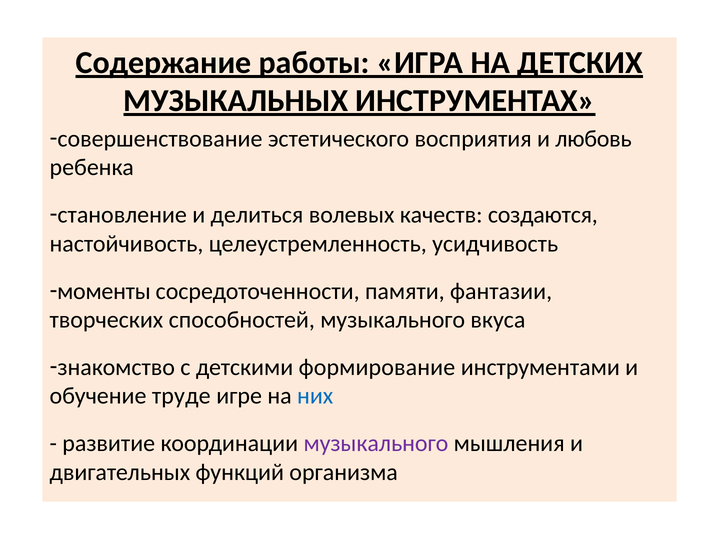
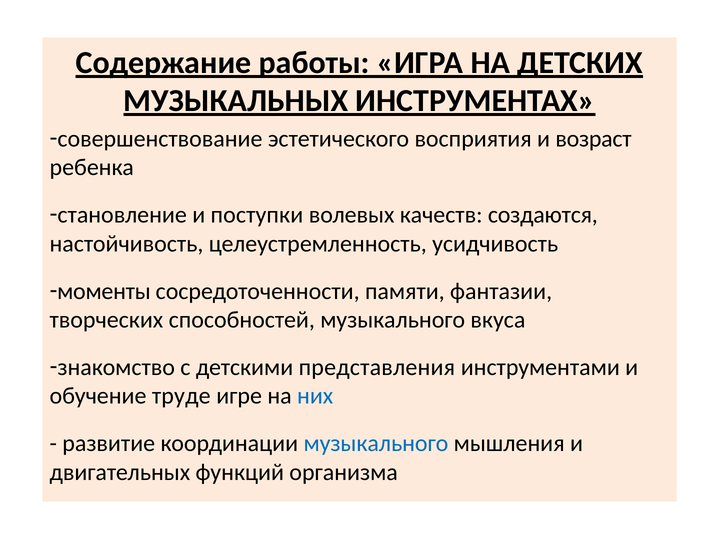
любовь: любовь -> возраст (594, 139)
делиться: делиться -> поступки (257, 215)
формирование: формирование -> представления (377, 367)
музыкального colour: purple -> blue (376, 444)
